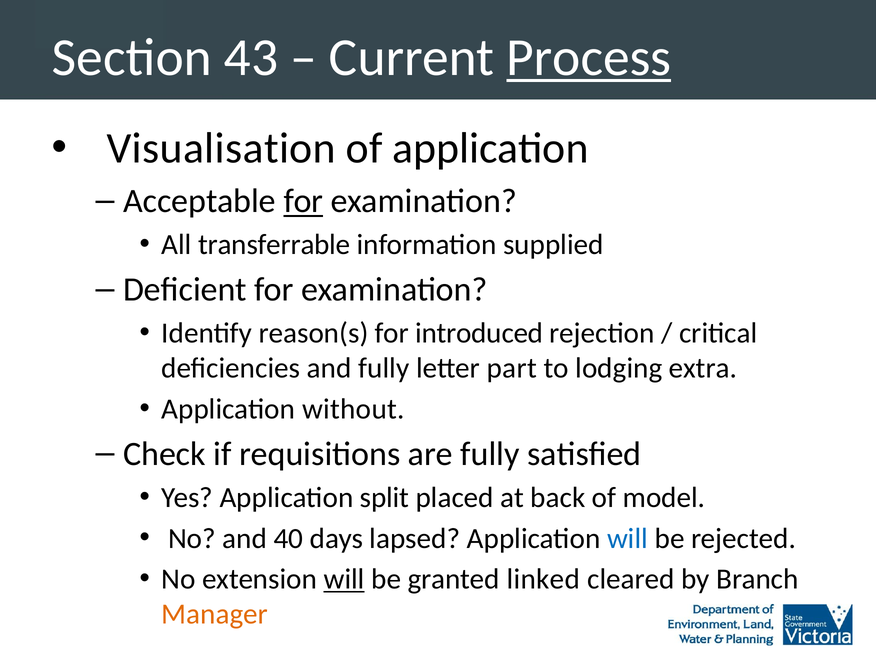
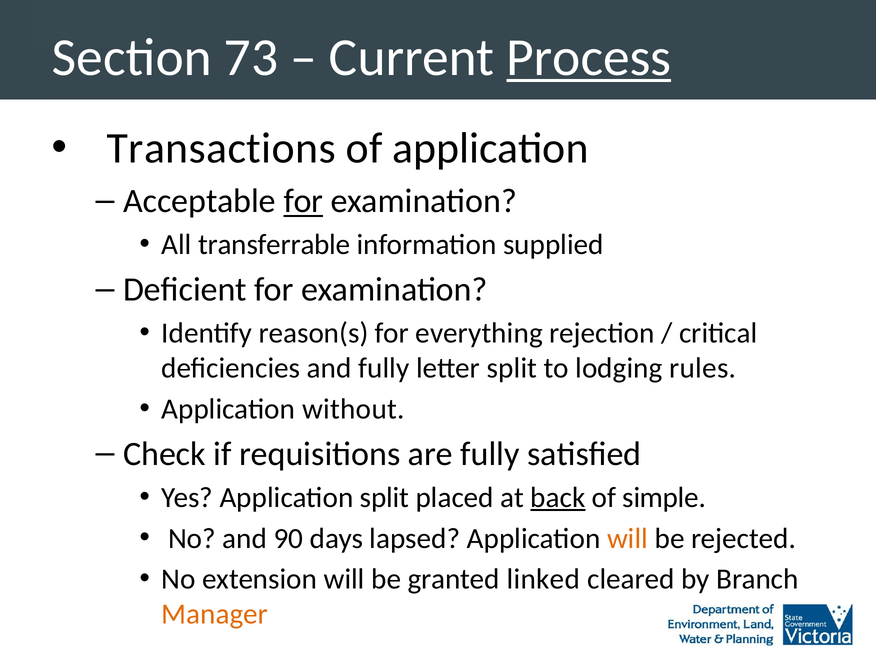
43: 43 -> 73 (251, 57)
Visualisation: Visualisation -> Transactions (221, 148)
introduced: introduced -> everything (479, 333)
letter part: part -> split (512, 368)
extra: extra -> rules (703, 368)
back underline: none -> present (558, 498)
model: model -> simple (664, 498)
40: 40 -> 90 (288, 538)
will colour: blue -> orange (628, 538)
will underline: present -> none (344, 579)
